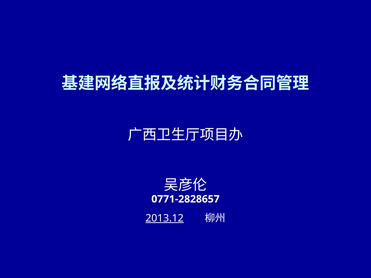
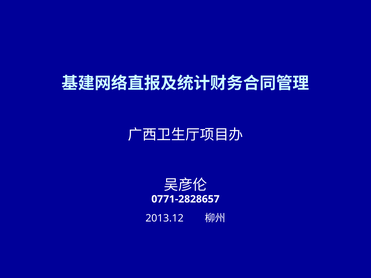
2013.12 underline: present -> none (165, 218)
